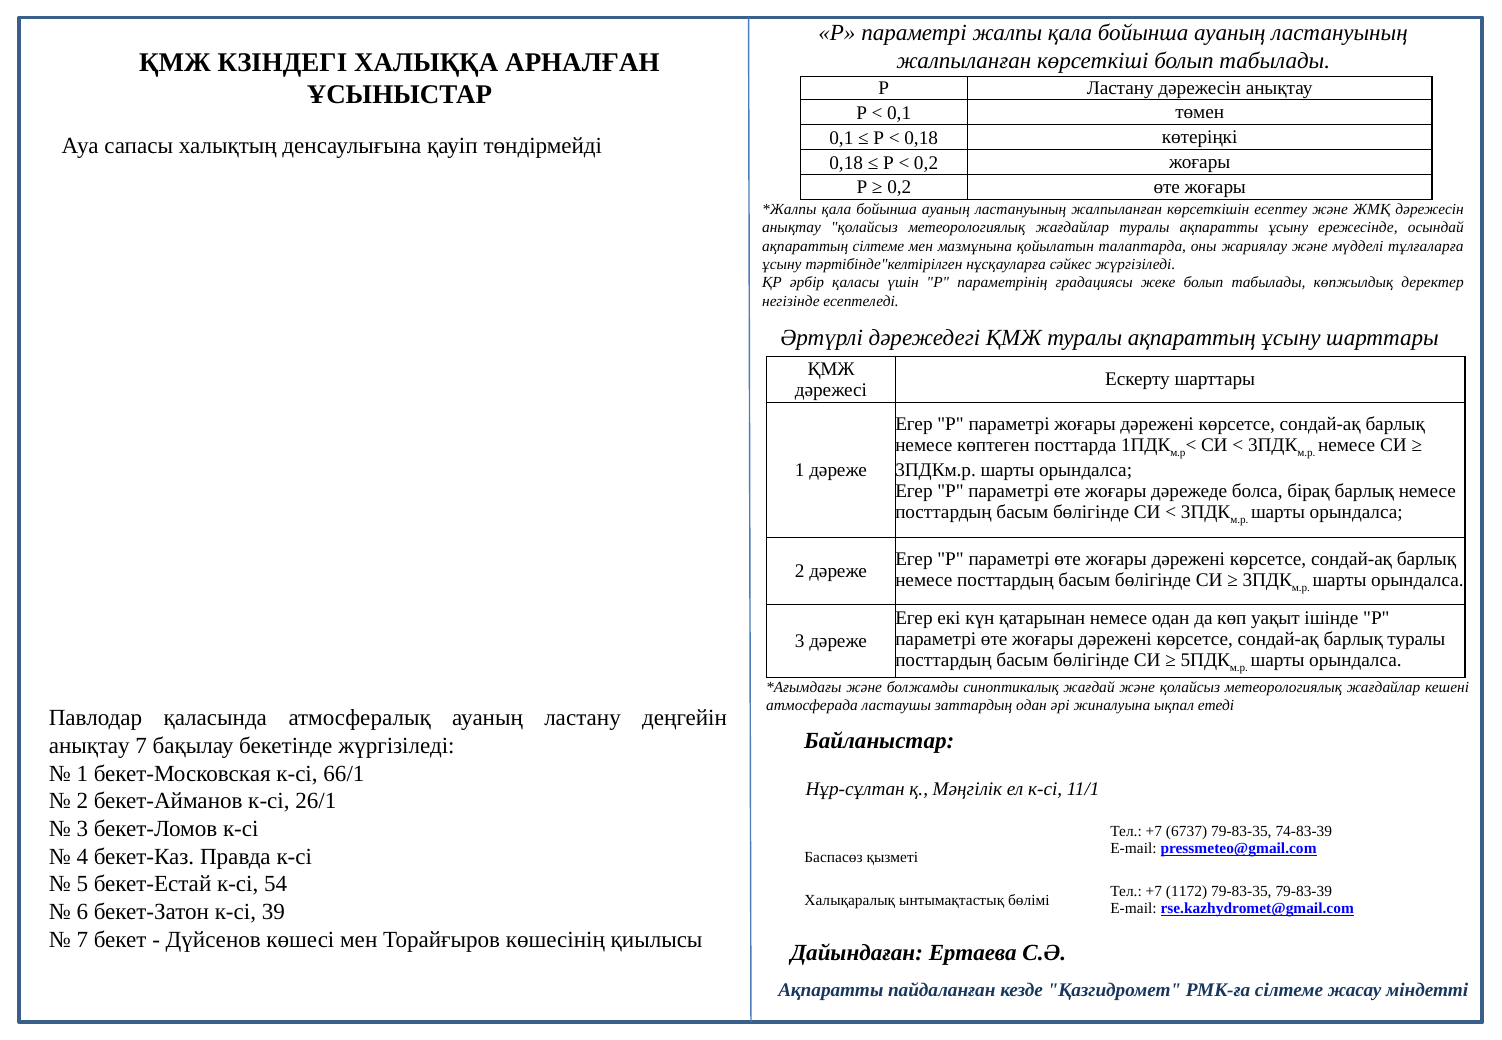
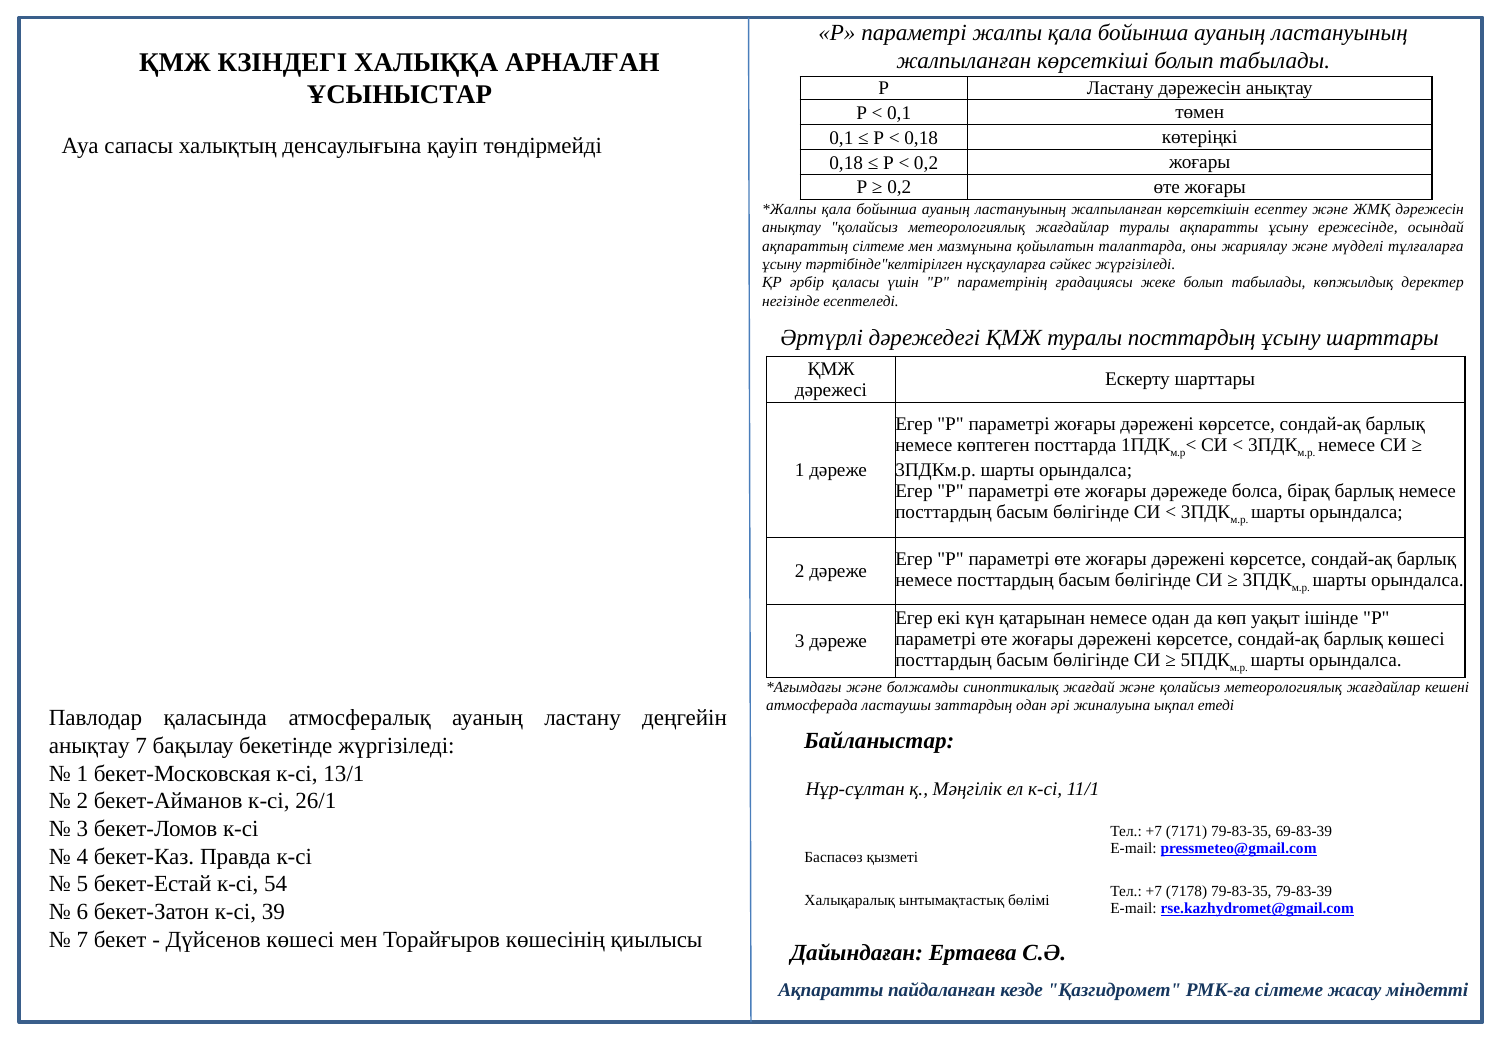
туралы ақпараттың: ақпараттың -> посттардың (1192, 338)
барлық туралы: туралы -> көшесі (1416, 639)
66/1: 66/1 -> 13/1 (344, 773)
6737: 6737 -> 7171 (1187, 831)
74-83-39: 74-83-39 -> 69-83-39 (1304, 831)
1172: 1172 -> 7178 (1187, 891)
